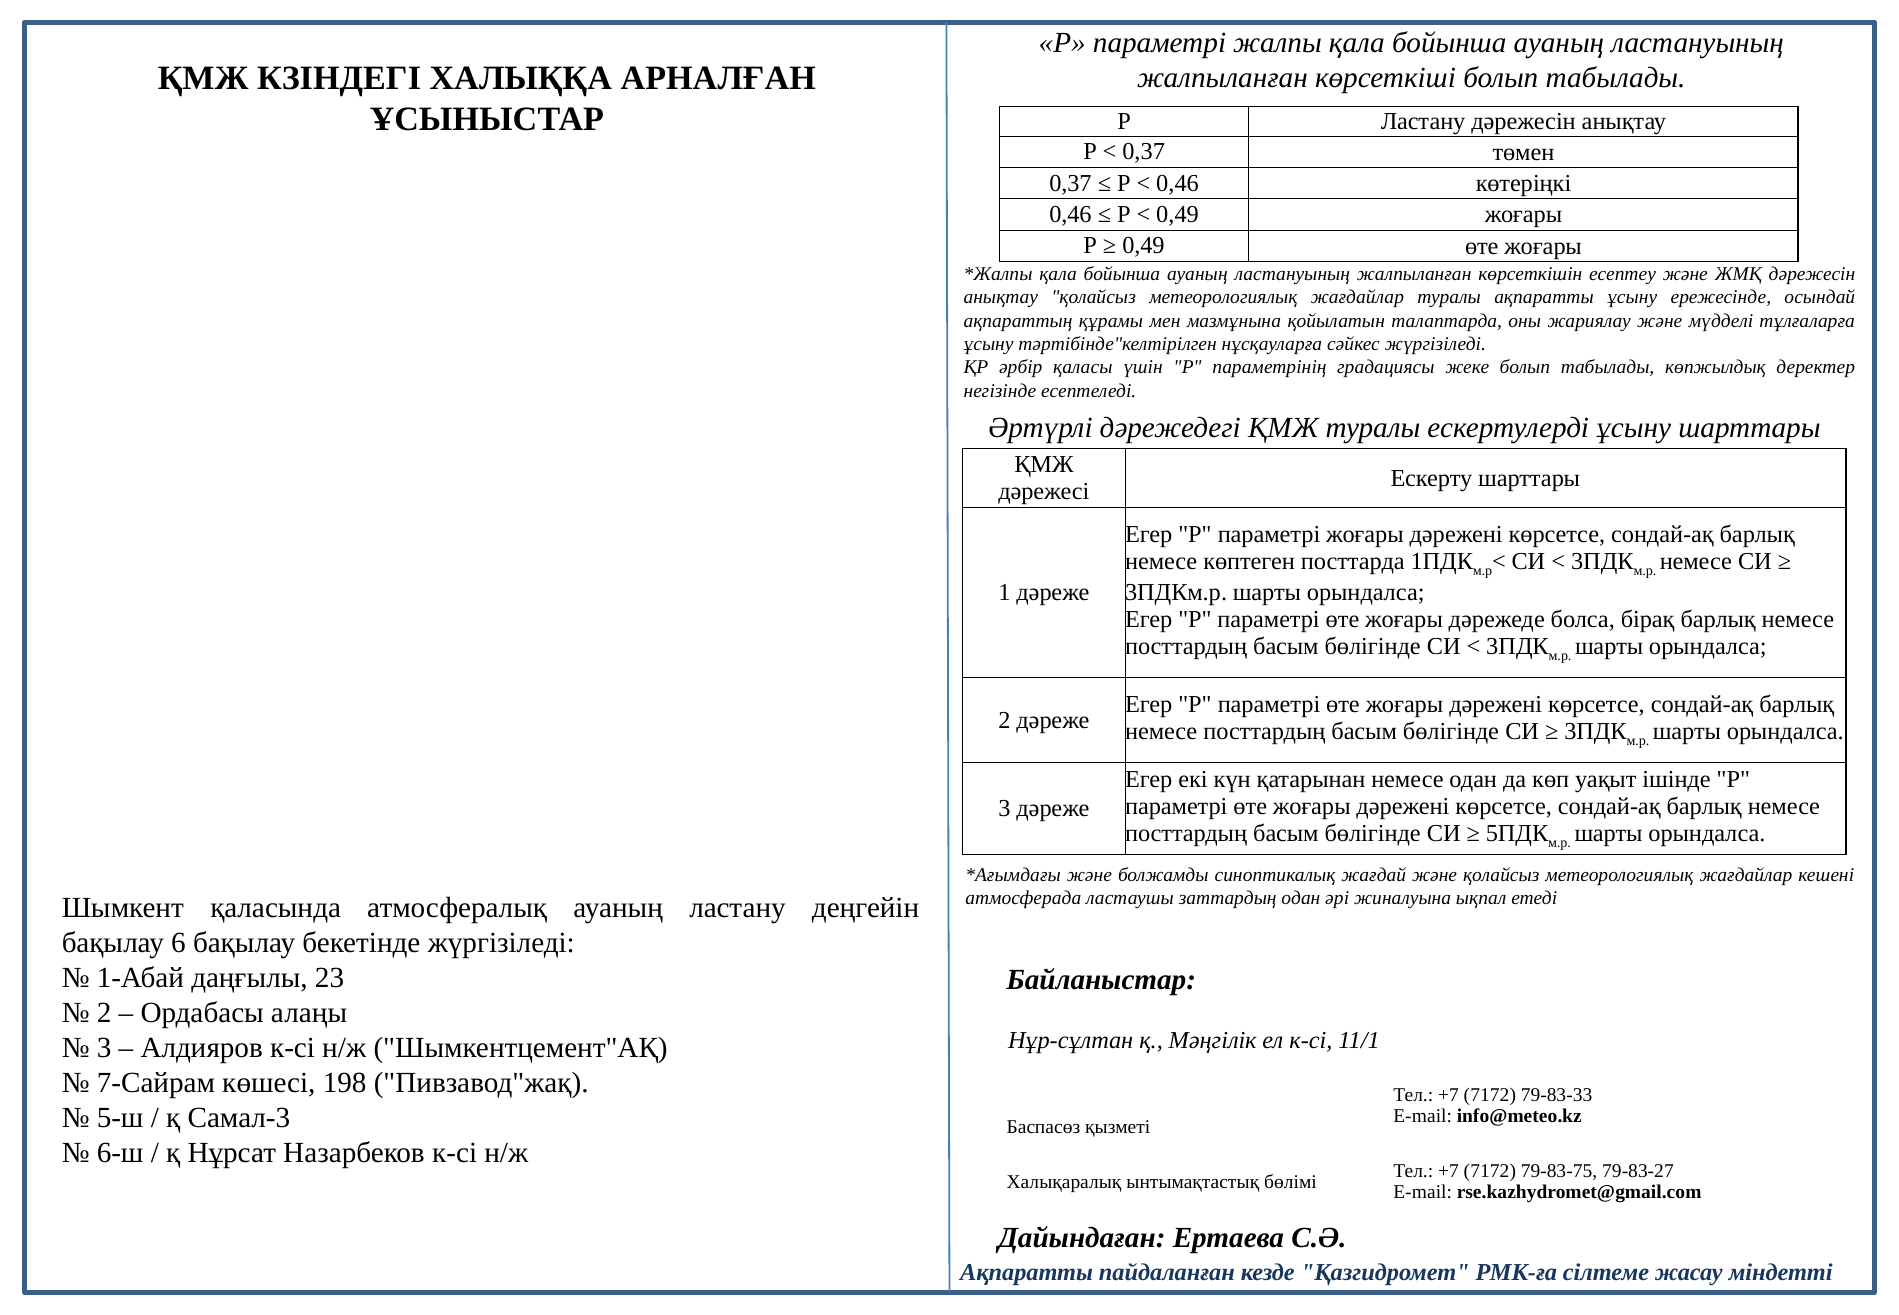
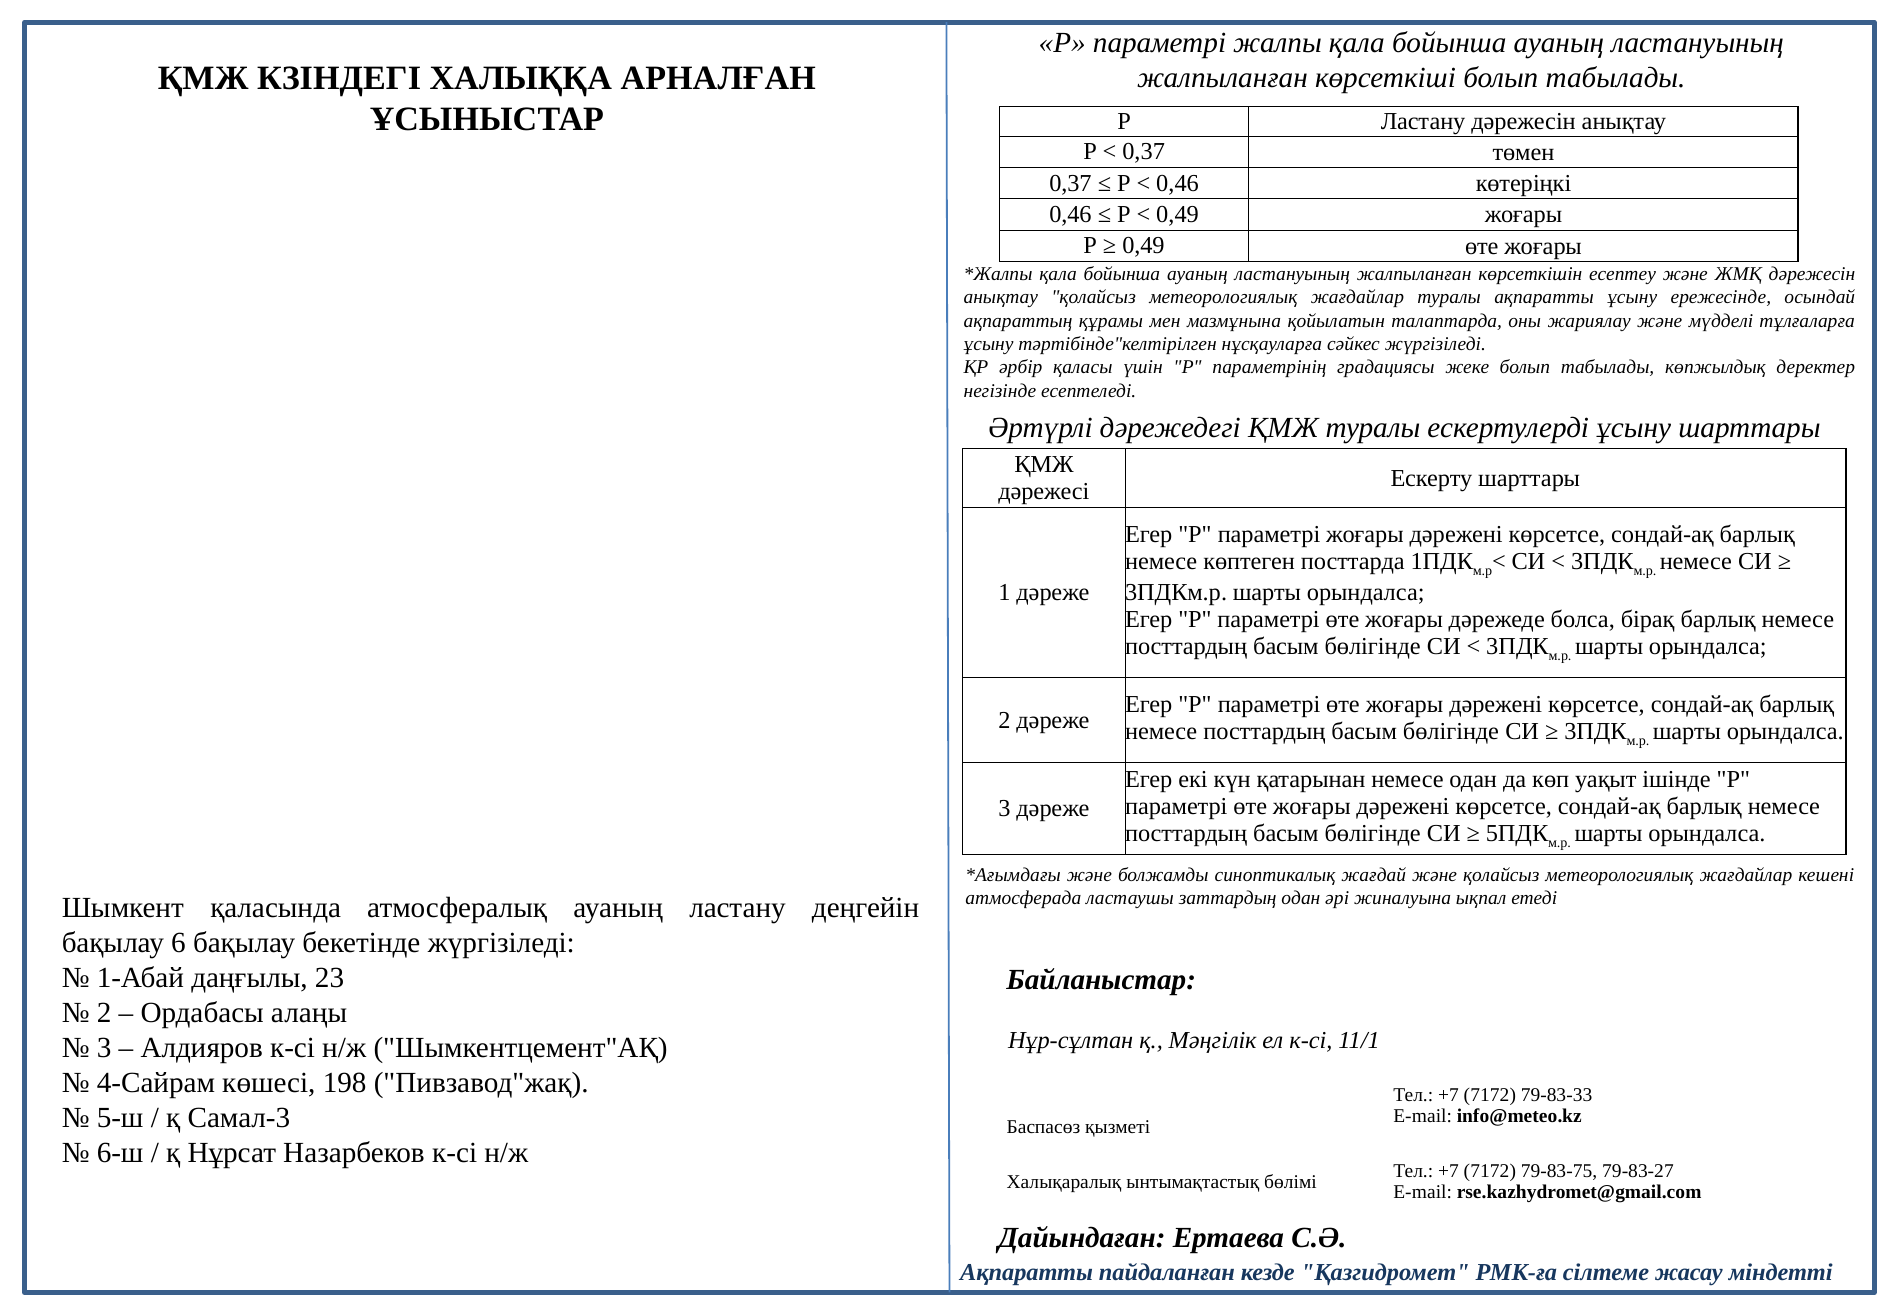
7-Сайрам: 7-Сайрам -> 4-Сайрам (156, 1083)
